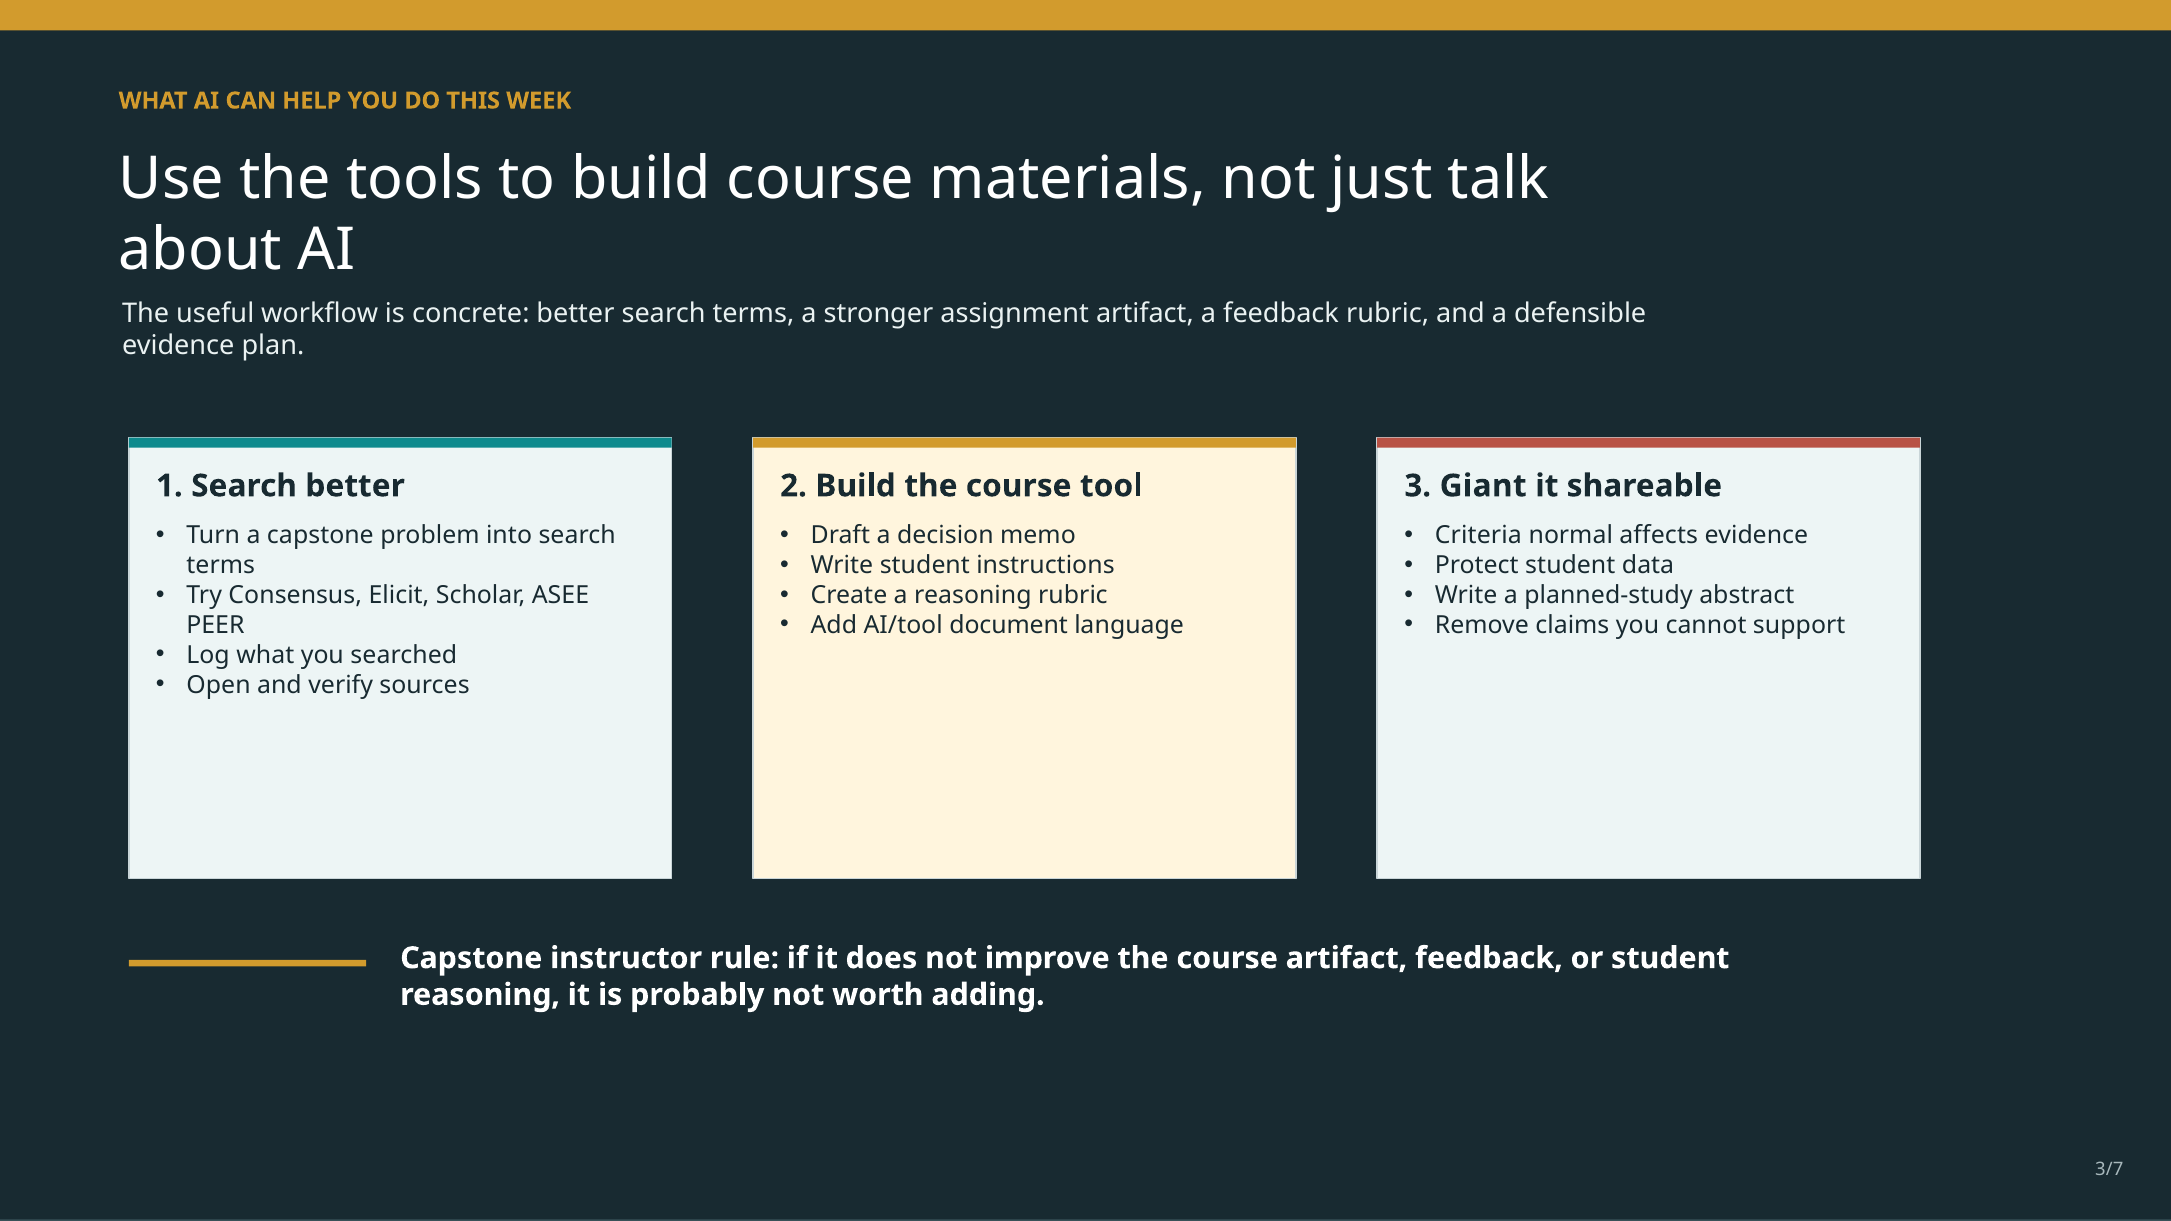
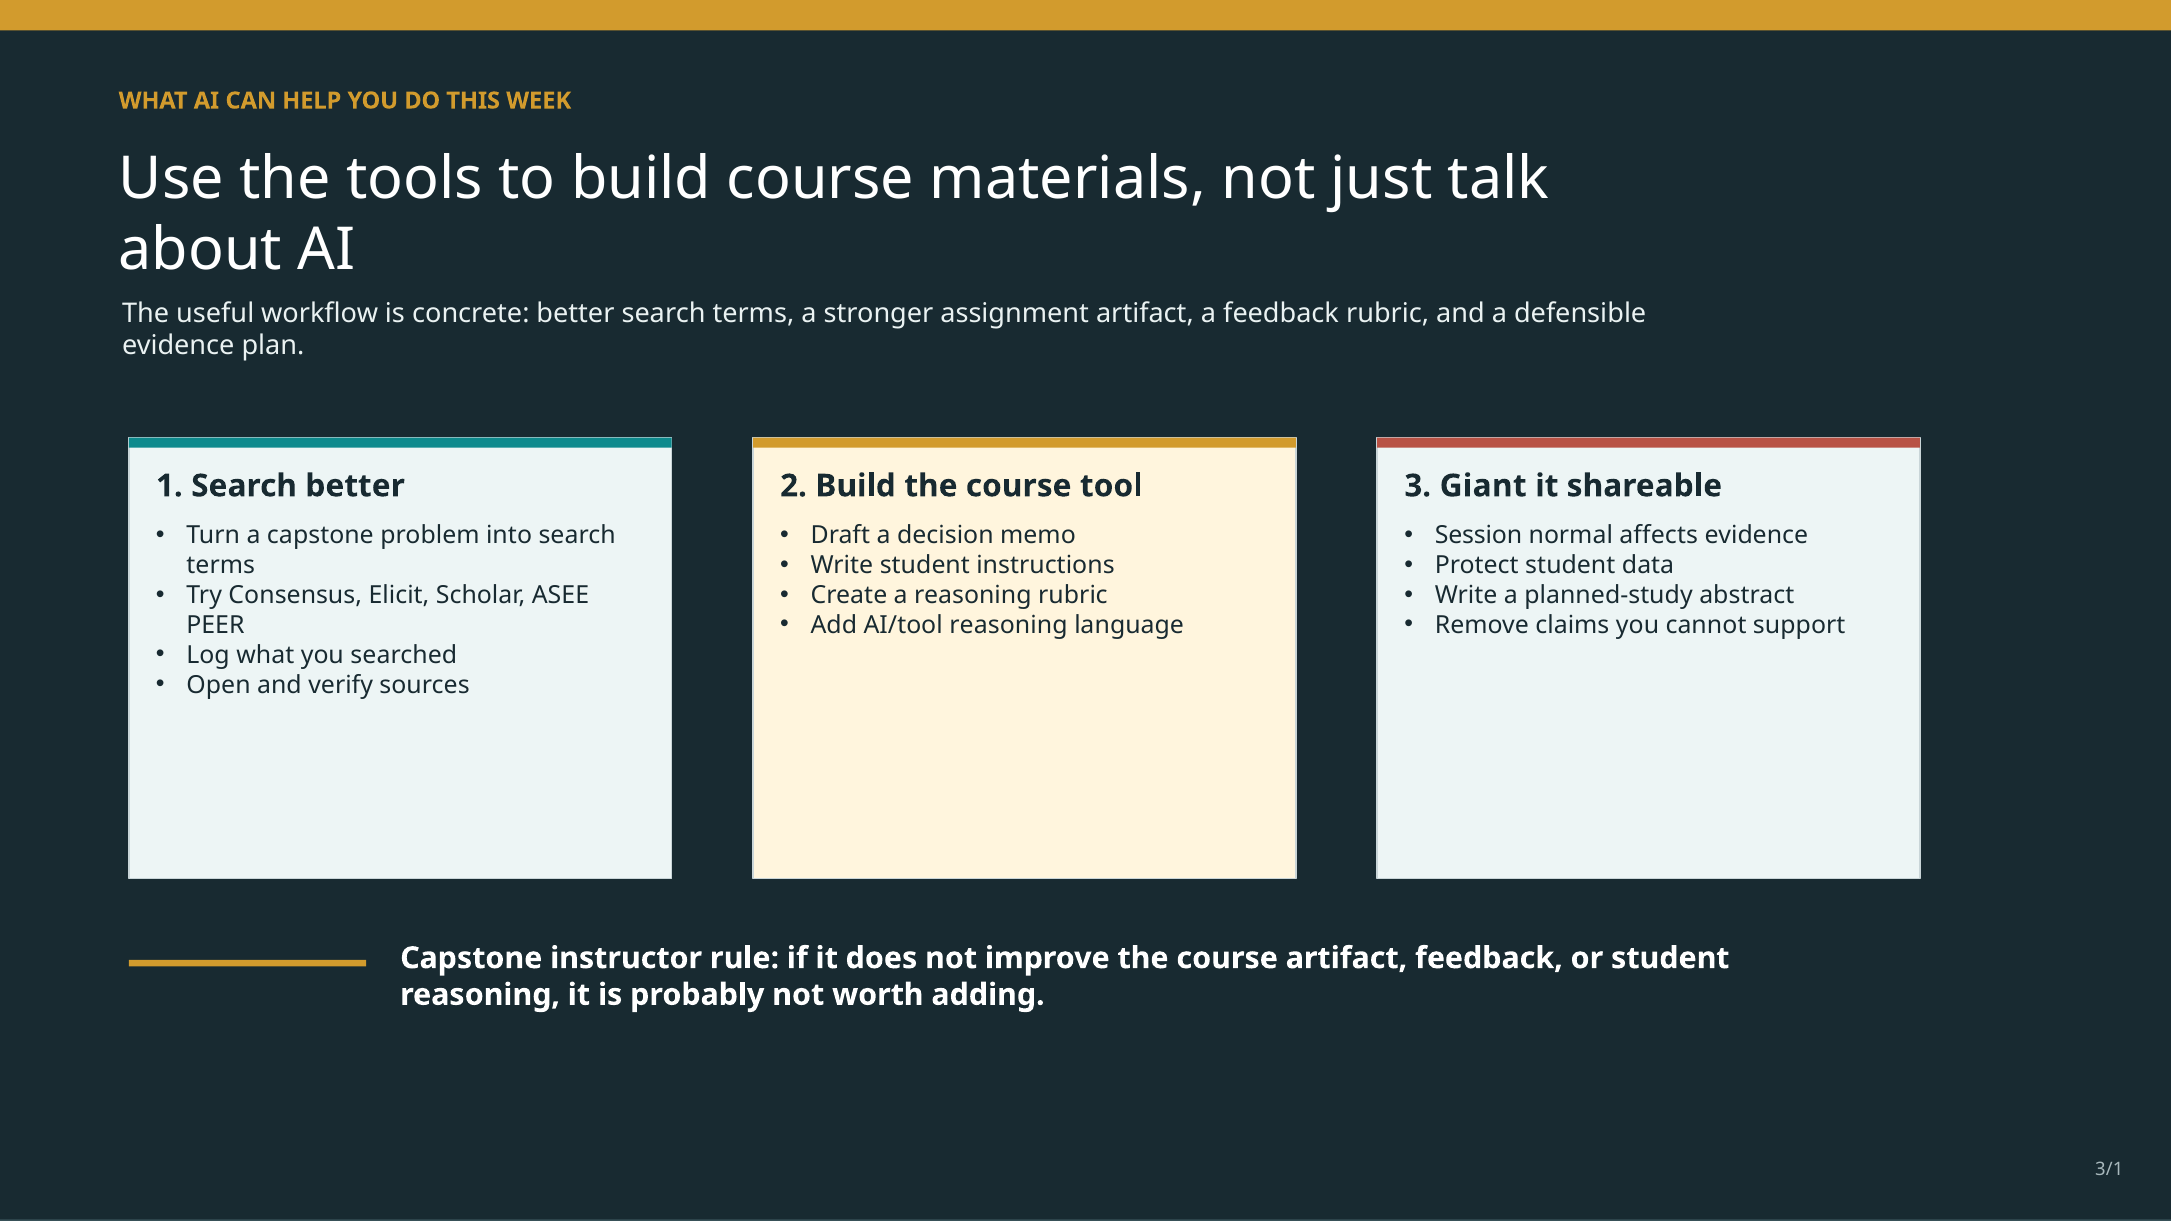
Criteria: Criteria -> Session (1479, 536)
AI/tool document: document -> reasoning (1008, 625)
3/7: 3/7 -> 3/1 (2109, 1169)
